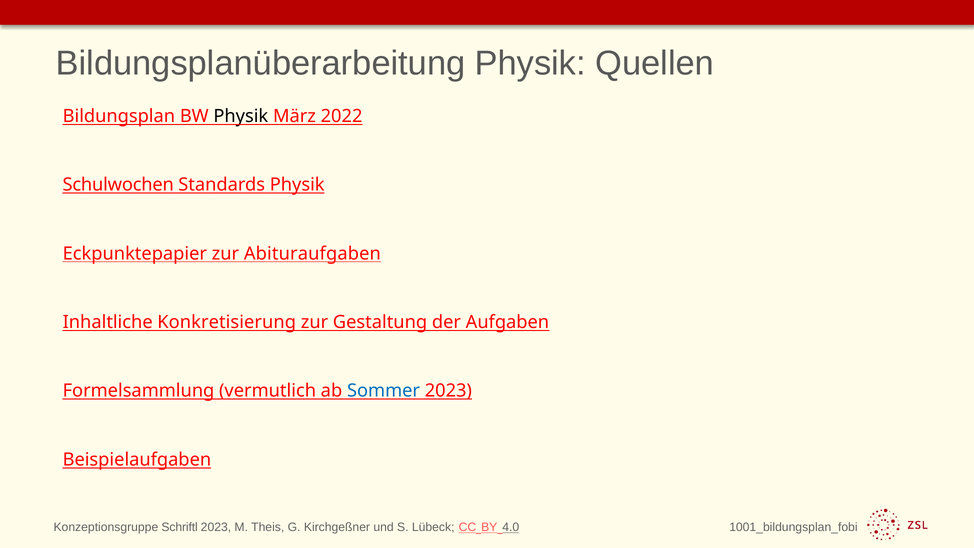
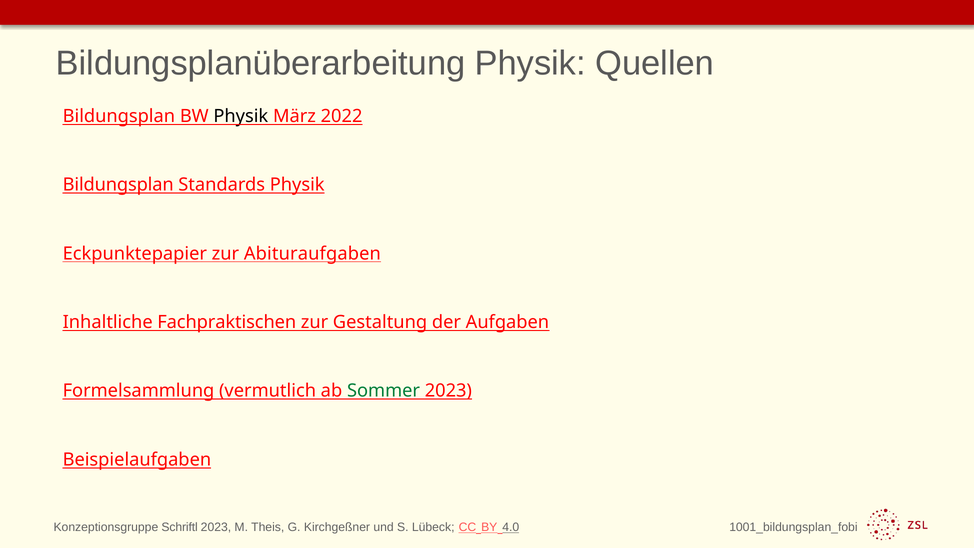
Schulwochen: Schulwochen -> Bildungsplan (118, 185)
Konkretisierung: Konkretisierung -> Fachpraktischen (227, 322)
Sommer colour: blue -> green (384, 391)
